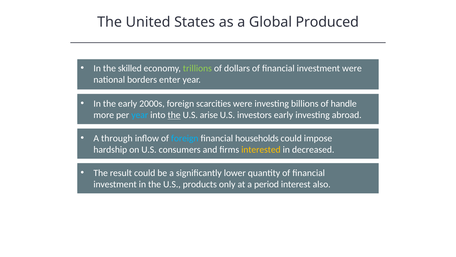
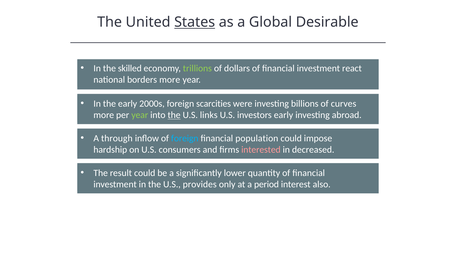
States underline: none -> present (195, 22)
Produced: Produced -> Desirable (327, 22)
investment were: were -> react (352, 68)
borders enter: enter -> more (170, 80)
handle: handle -> curves (344, 103)
year colour: light blue -> light green (140, 115)
arise: arise -> links (209, 115)
households: households -> population (257, 138)
interested colour: yellow -> pink (261, 149)
products: products -> provides (200, 184)
